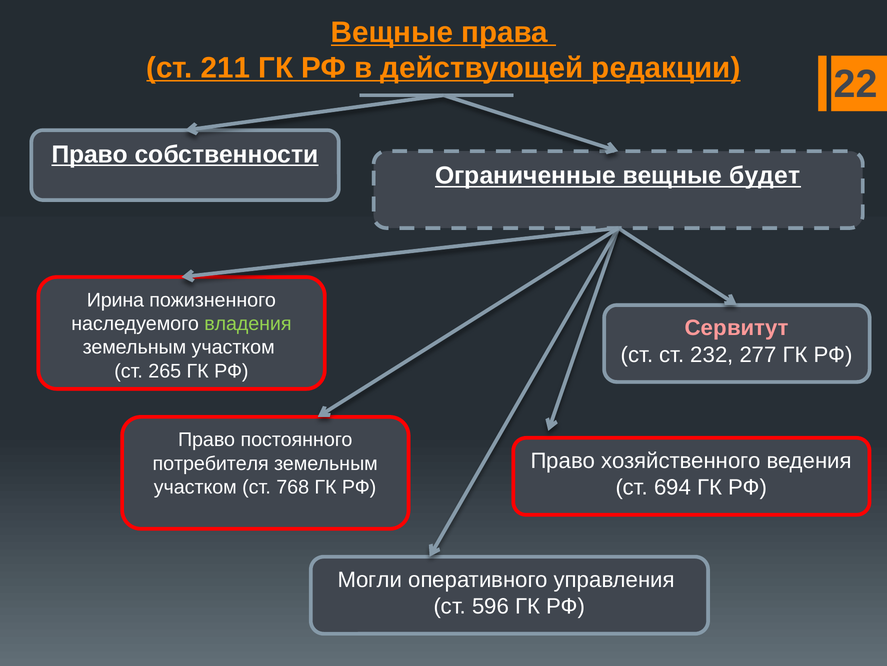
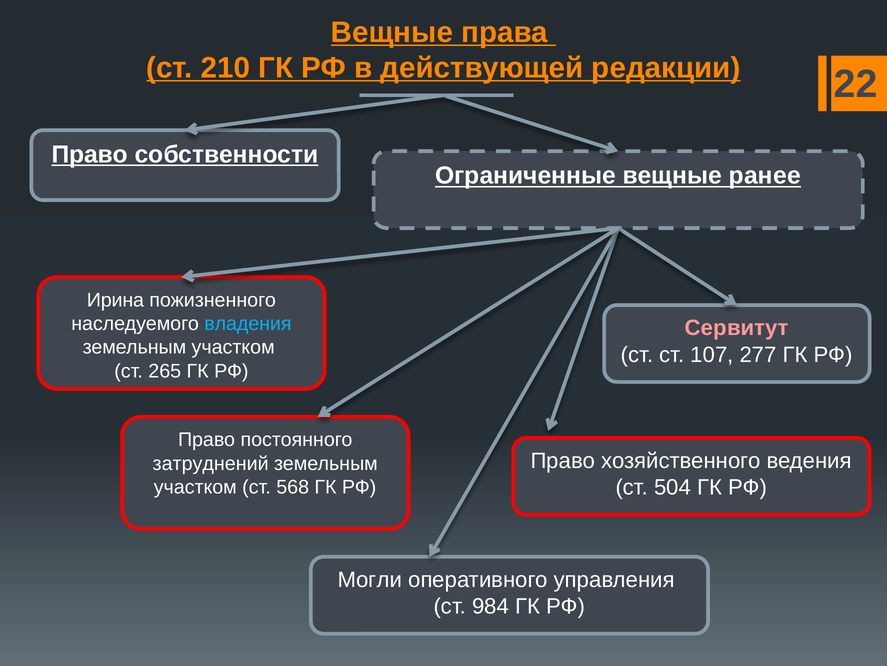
211: 211 -> 210 (225, 68)
будет: будет -> ранее (765, 176)
владения colour: light green -> light blue (248, 323)
232: 232 -> 107 (712, 354)
потребителя: потребителя -> затруднений (211, 463)
694: 694 -> 504 (673, 487)
768: 768 -> 568 (293, 487)
596: 596 -> 984 (491, 606)
